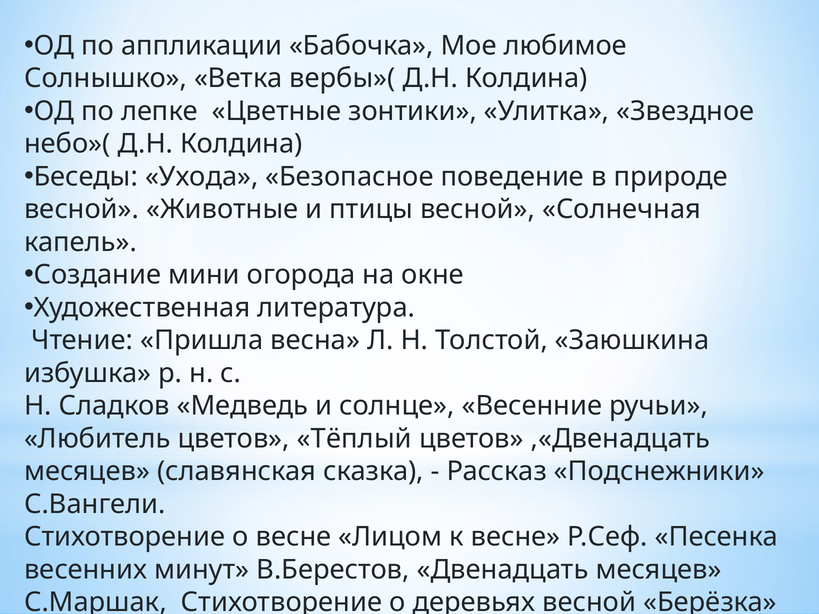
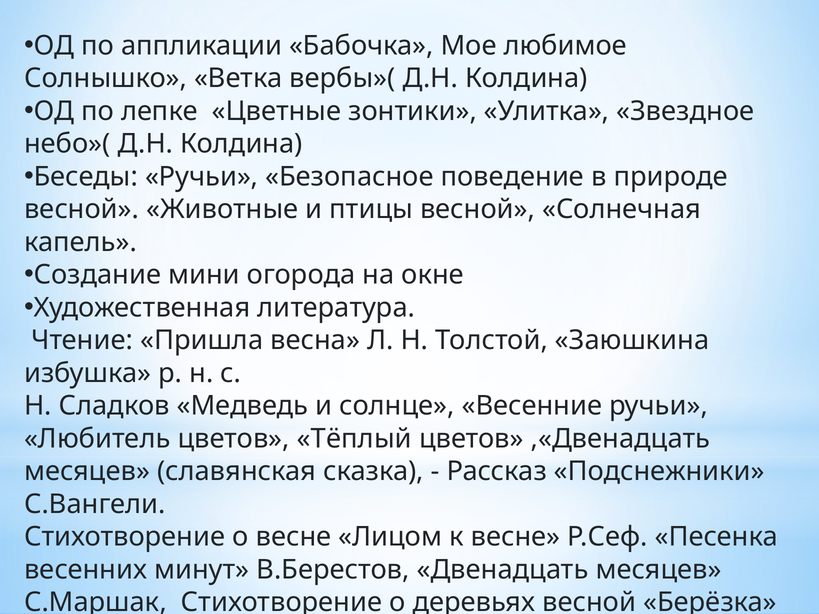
Беседы Ухода: Ухода -> Ручьи (202, 177)
